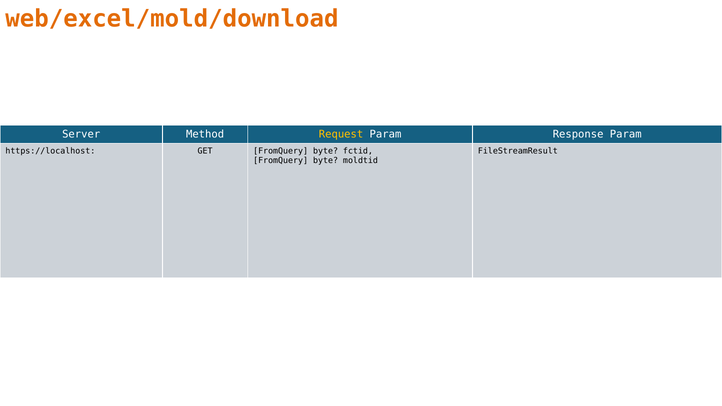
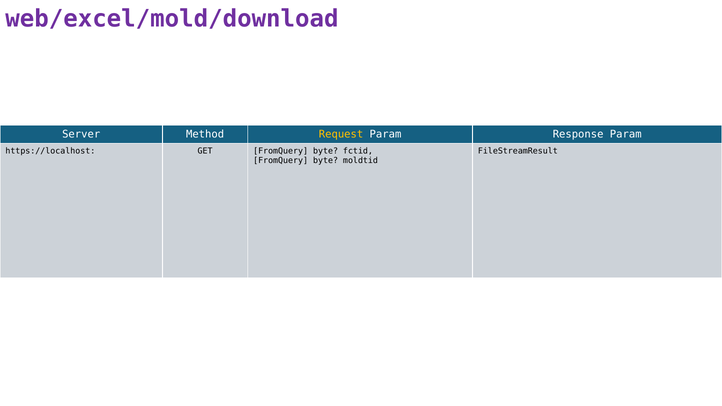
web/excel/mold/download colour: orange -> purple (172, 19)
